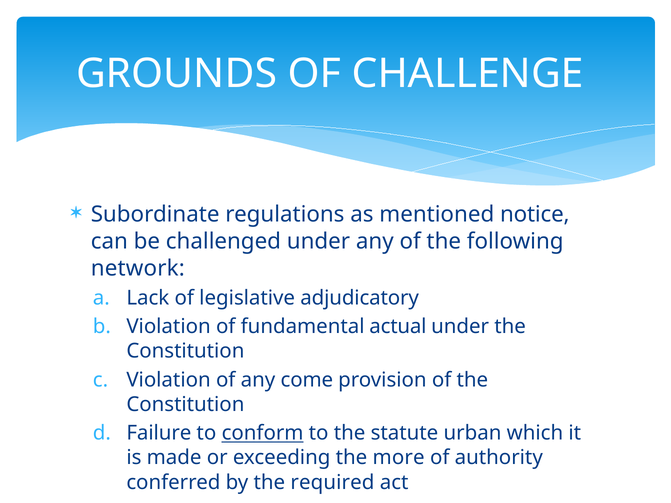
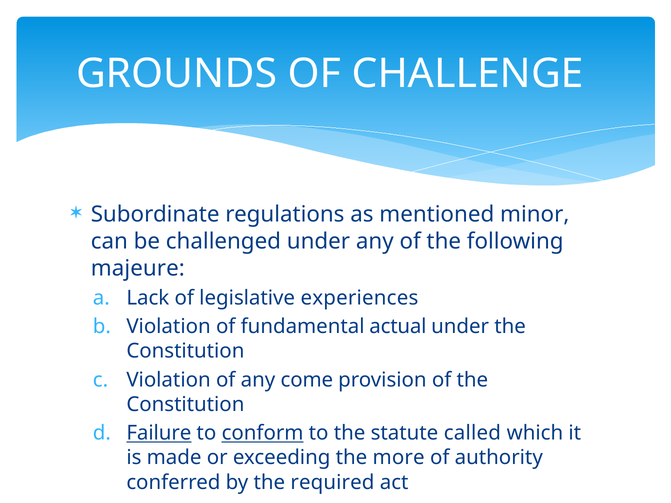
notice: notice -> minor (535, 215)
network: network -> majeure (138, 268)
adjudicatory: adjudicatory -> experiences (359, 298)
Failure underline: none -> present (159, 433)
urban: urban -> called (472, 433)
